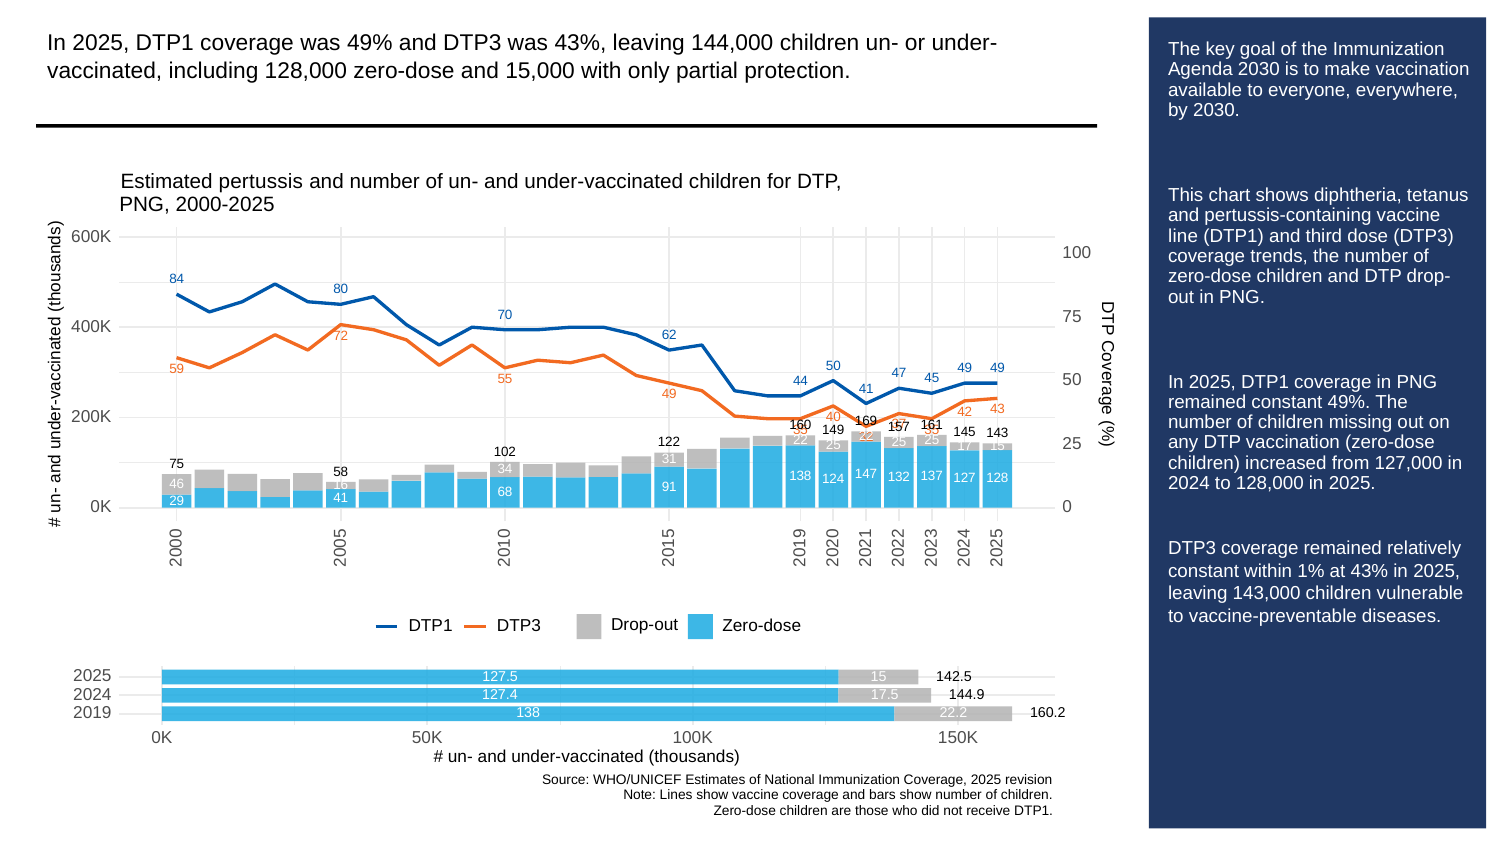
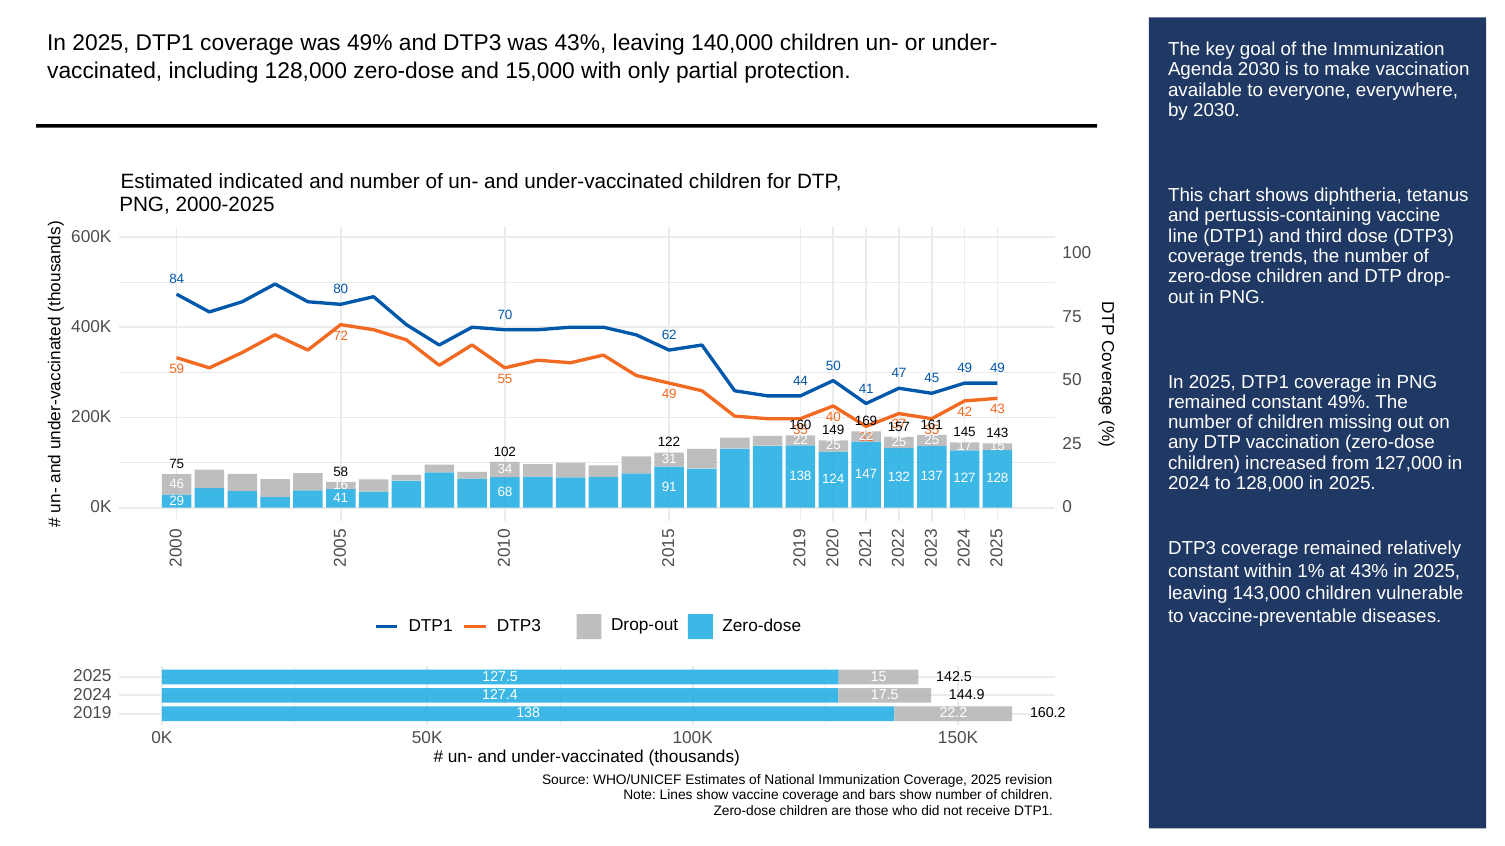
144,000: 144,000 -> 140,000 (732, 43)
pertussis: pertussis -> indicated (261, 182)
